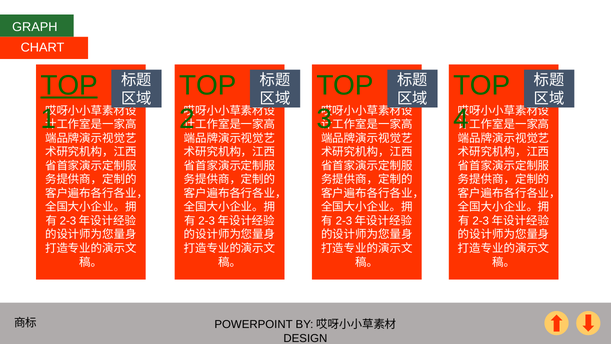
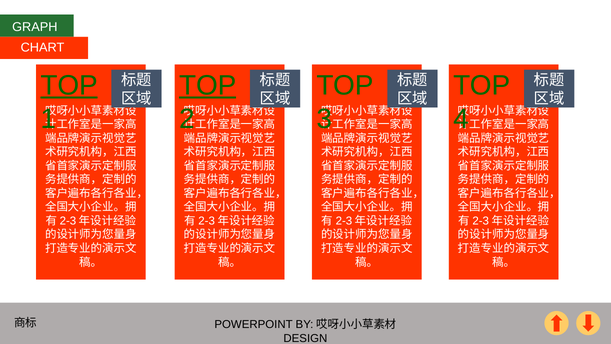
TOP underline: none -> present (208, 85)
